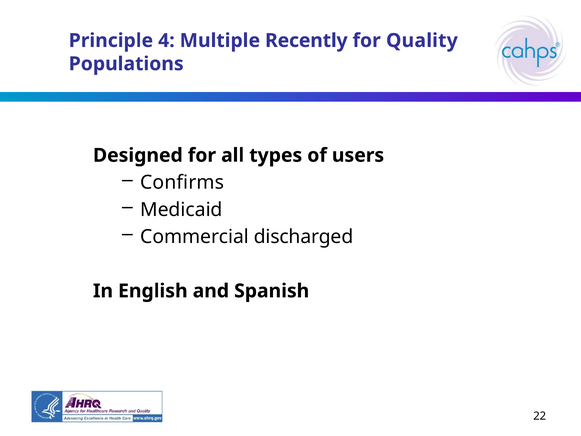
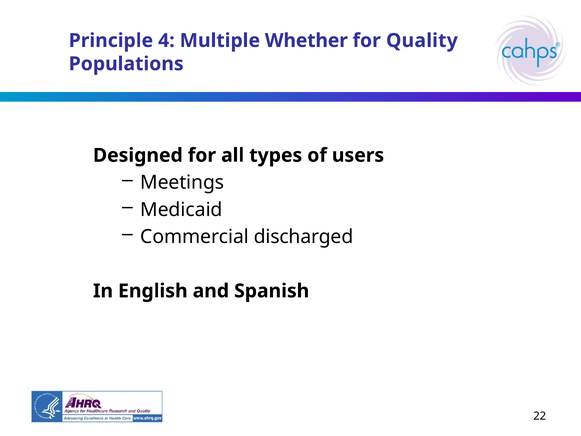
Recently: Recently -> Whether (306, 41)
Confirms: Confirms -> Meetings (182, 182)
